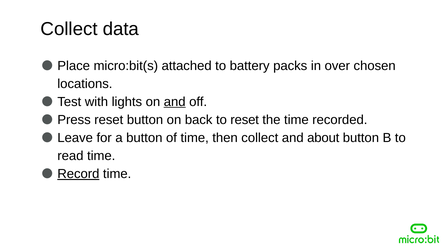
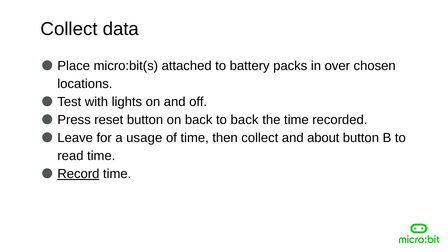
and underline: present -> none (175, 102)
to reset: reset -> back (245, 120)
a button: button -> usage (144, 138)
